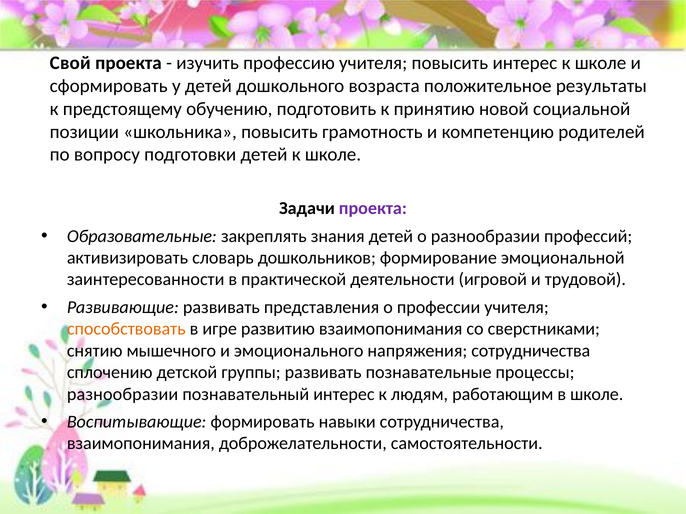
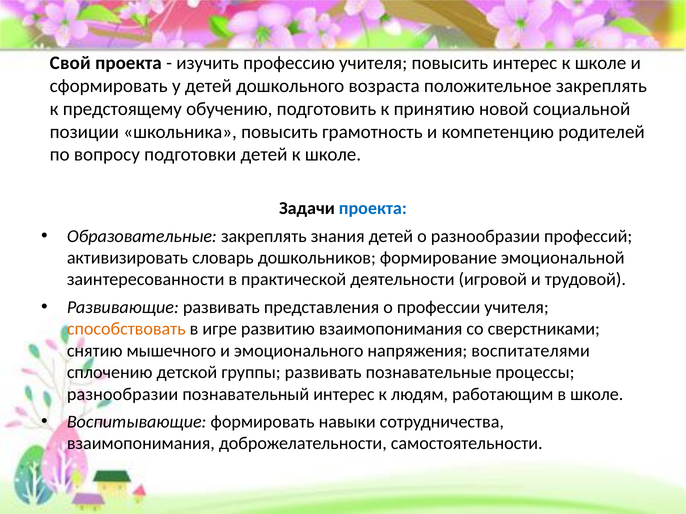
положительное результаты: результаты -> закреплять (601, 86)
проекта colour: purple -> blue (373, 208)
напряжения сотрудничества: сотрудничества -> воспитателями (531, 351)
